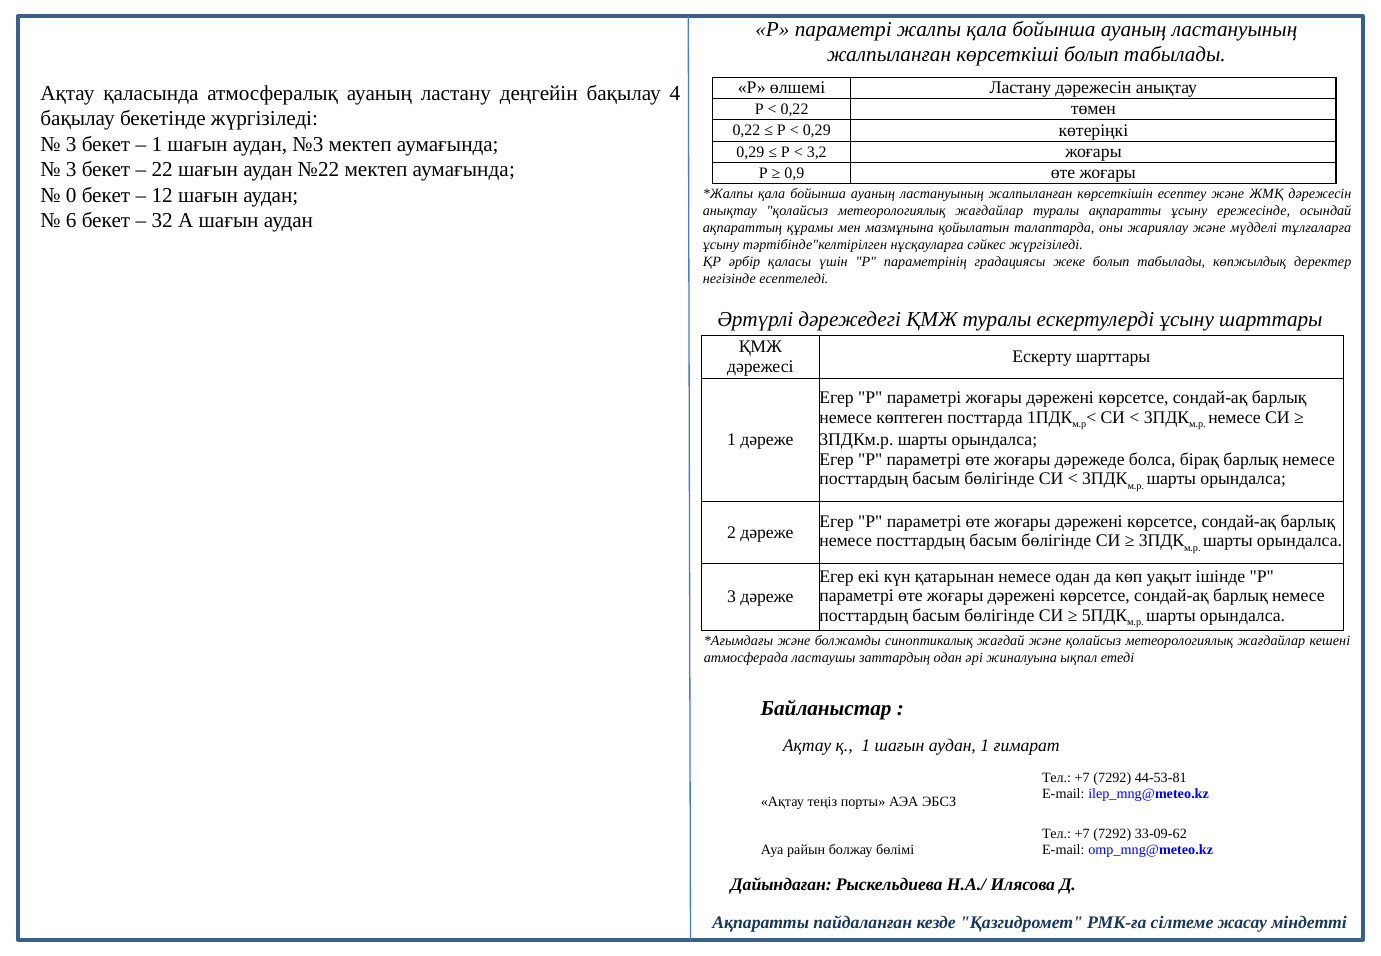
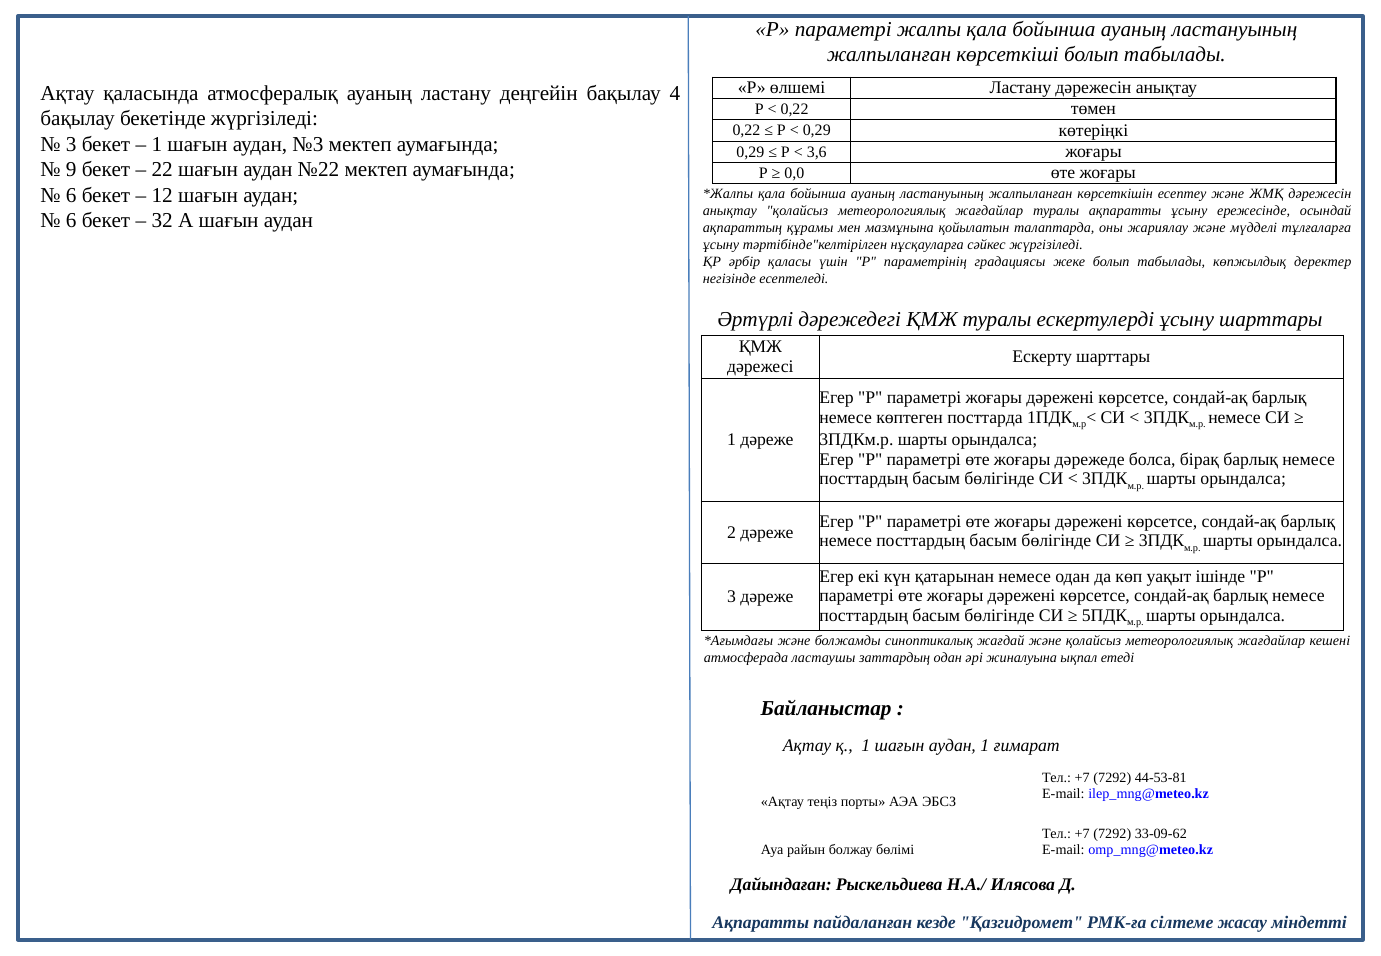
3,2: 3,2 -> 3,6 (817, 152)
3: 3 -> 9 (71, 170)
0,9: 0,9 -> 0,0 (794, 173)
0: 0 -> 6 (71, 195)
